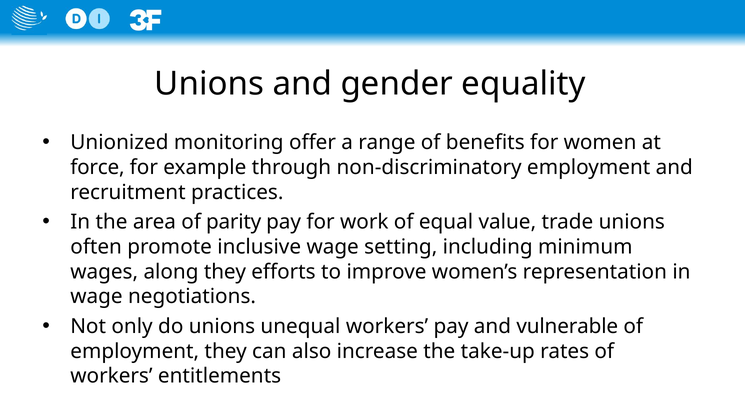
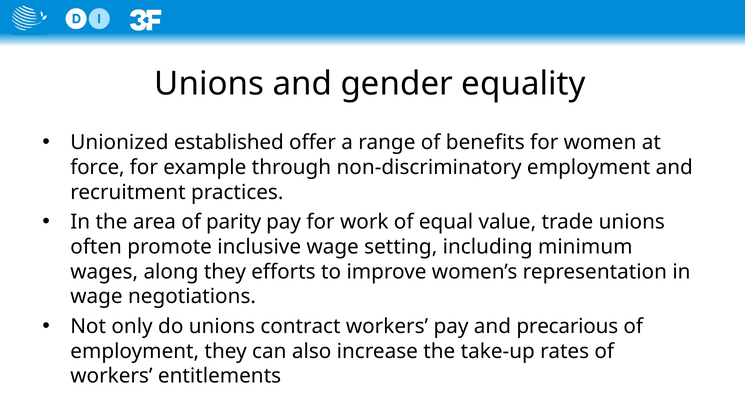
monitoring: monitoring -> established (229, 143)
unequal: unequal -> contract (300, 326)
vulnerable: vulnerable -> precarious (567, 326)
